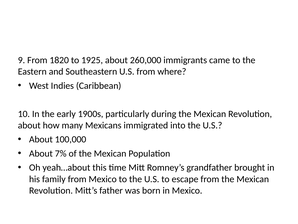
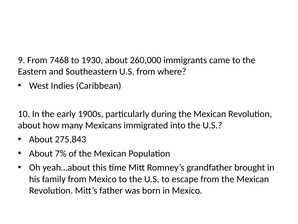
1820: 1820 -> 7468 (59, 60)
1925: 1925 -> 1930 (92, 60)
100,000: 100,000 -> 275,843 (71, 139)
